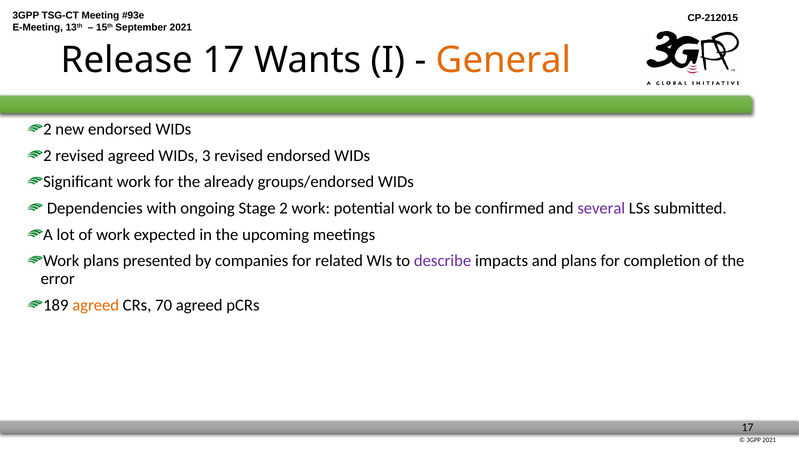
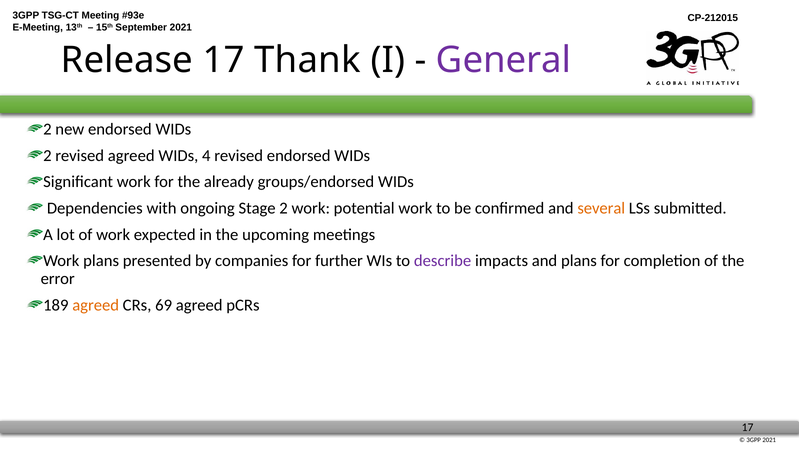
Wants: Wants -> Thank (307, 60)
General colour: orange -> purple (504, 60)
3: 3 -> 4 (206, 155)
several colour: purple -> orange (601, 208)
related: related -> further (339, 261)
70: 70 -> 69 (164, 305)
